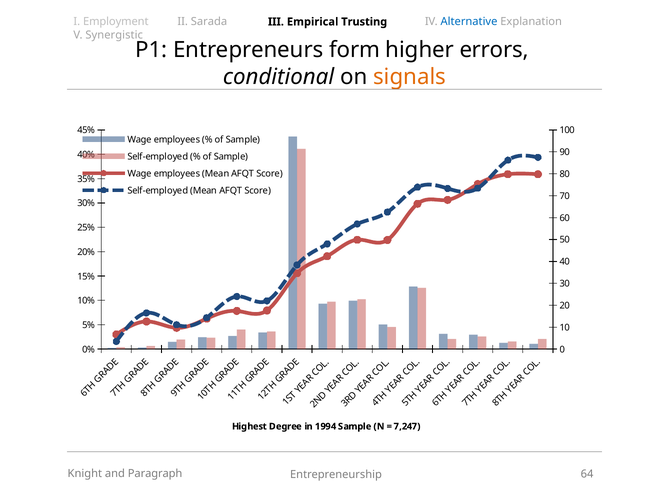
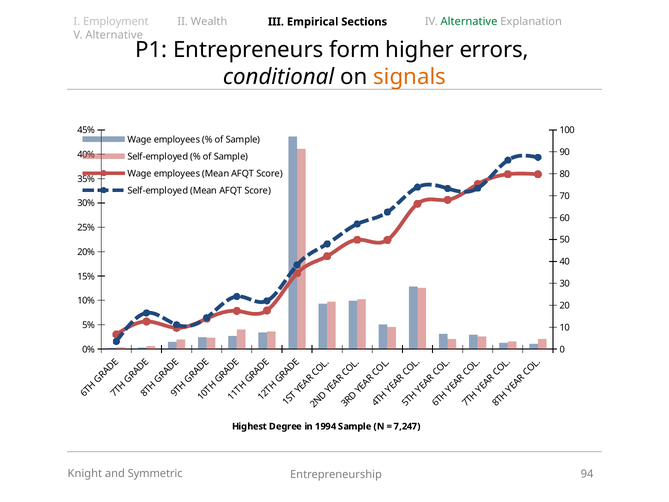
Sarada: Sarada -> Wealth (209, 22)
Trusting: Trusting -> Sections (364, 22)
Alternative colour: blue -> green (469, 22)
V Synergistic: Synergistic -> Alternative (114, 35)
Paragraph: Paragraph -> Symmetric (155, 473)
64: 64 -> 94 (587, 474)
